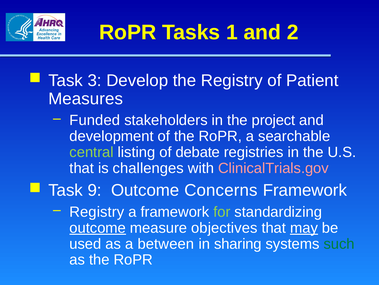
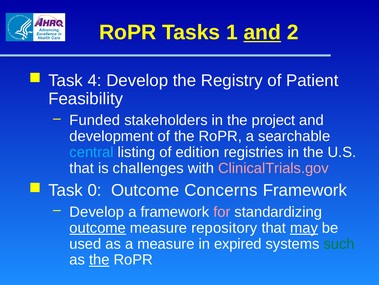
and underline: none -> present (262, 32)
3: 3 -> 4 (95, 80)
Measures: Measures -> Feasibility (86, 99)
central colour: light green -> light blue (92, 152)
debate: debate -> edition (198, 152)
9: 9 -> 0 (95, 190)
Registry: Registry -> Develop (97, 211)
for colour: light green -> pink (222, 211)
objectives: objectives -> repository (224, 227)
a between: between -> measure (166, 243)
sharing: sharing -> expired (238, 243)
the underline: none -> present (99, 259)
